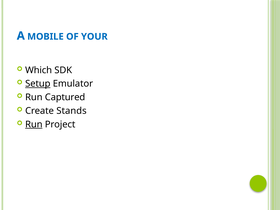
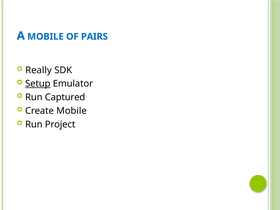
YOUR: YOUR -> PAIRS (94, 37)
Which: Which -> Really (39, 70)
Create Stands: Stands -> Mobile (71, 111)
Run underline: present -> none (34, 124)
